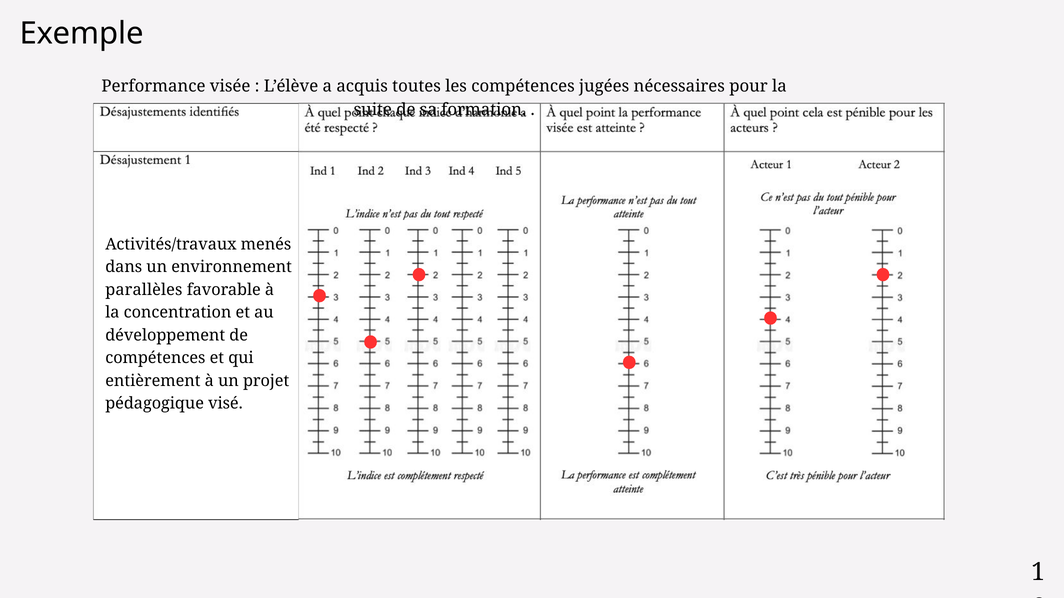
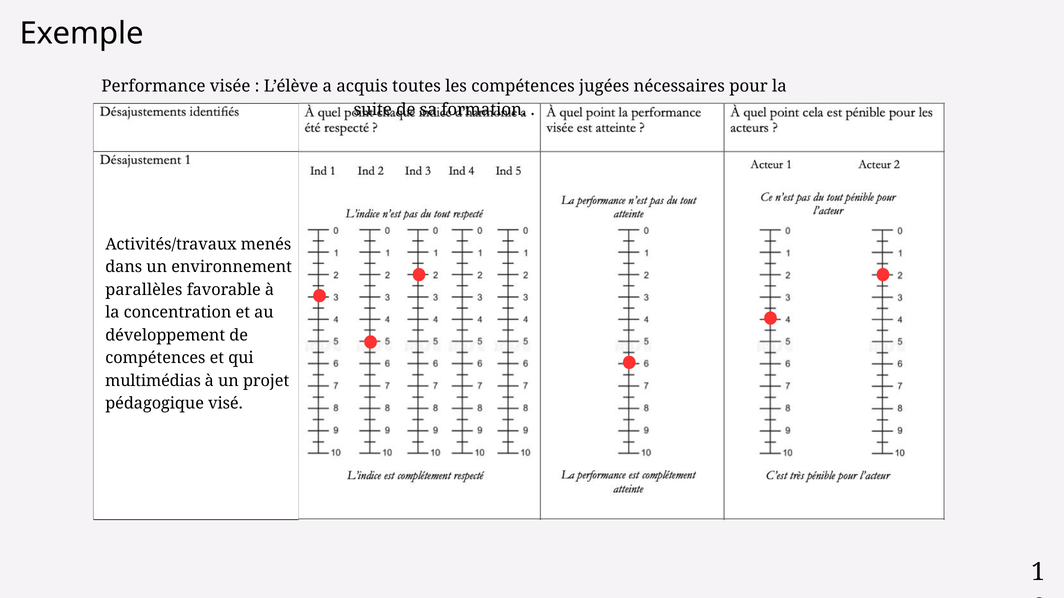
entièrement: entièrement -> multimédias (153, 381)
